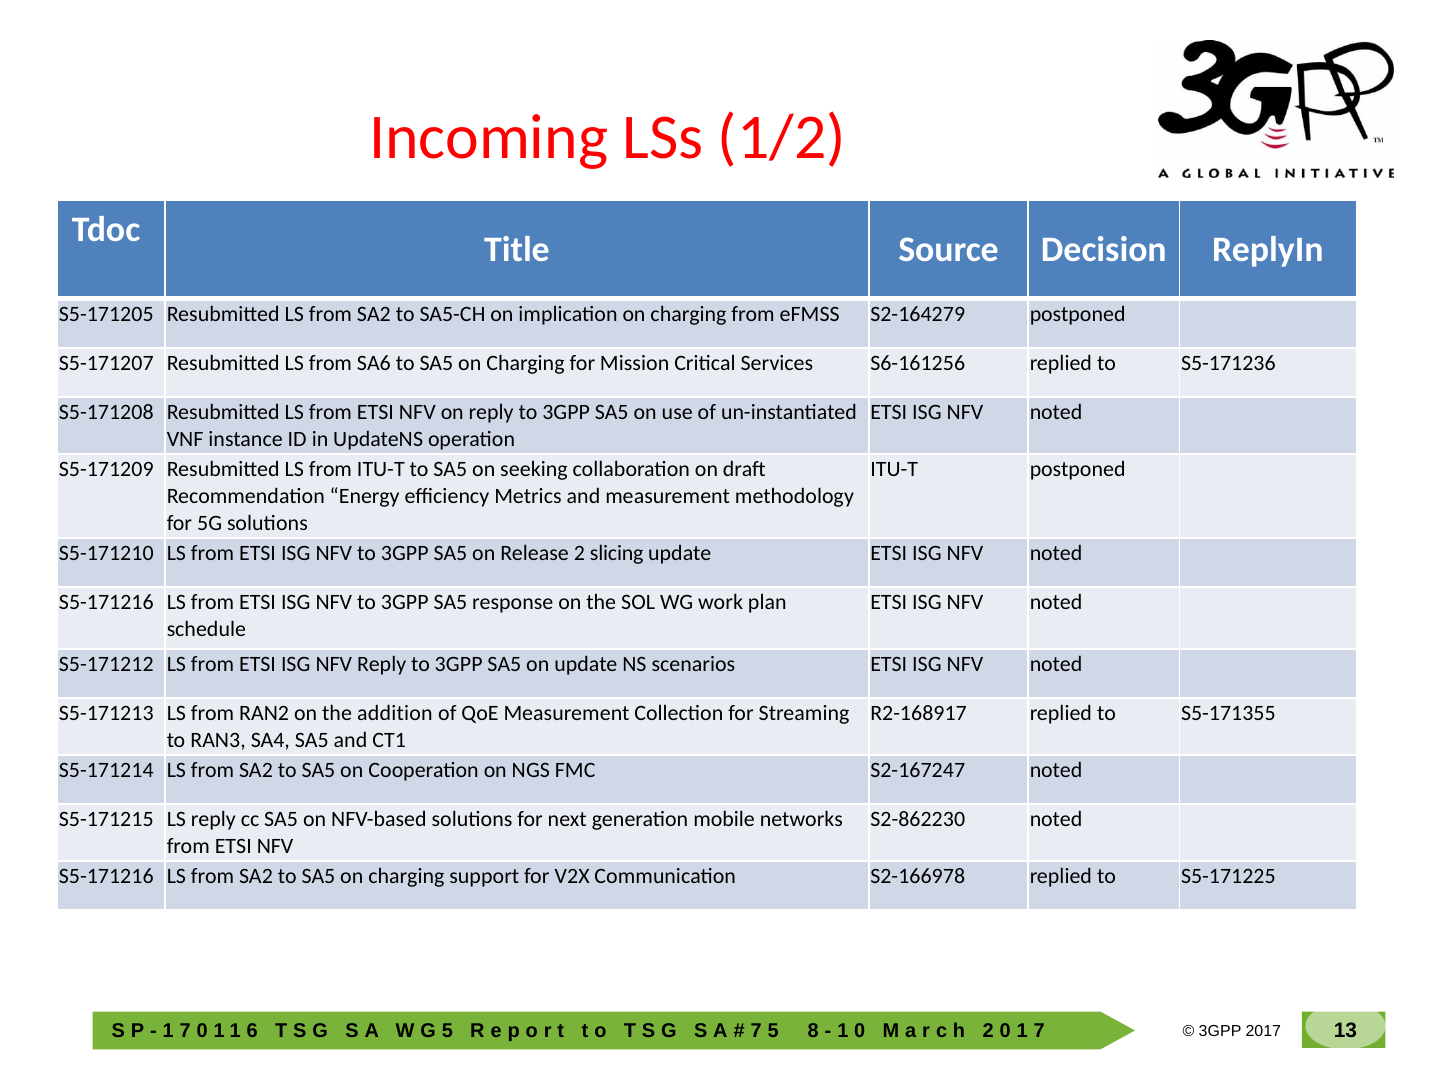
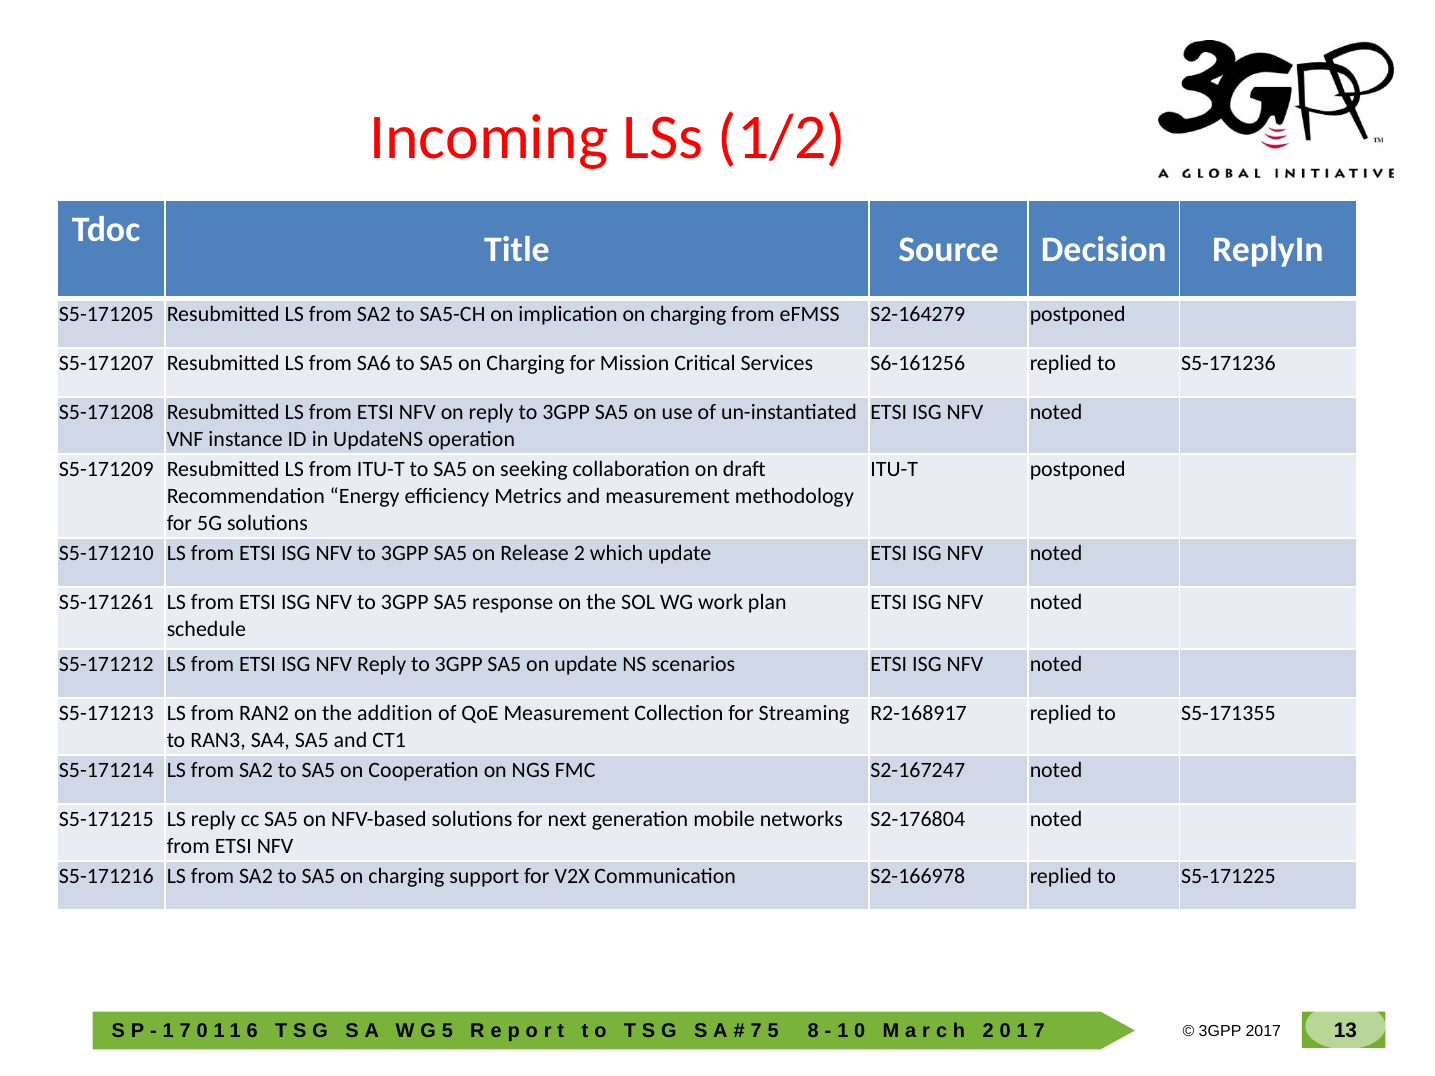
slicing: slicing -> which (617, 553)
S5-171216: S5-171216 -> S5-171261 (106, 602)
S2-862230: S2-862230 -> S2-176804 (918, 820)
